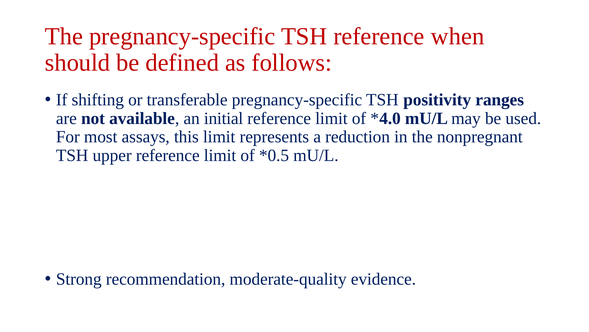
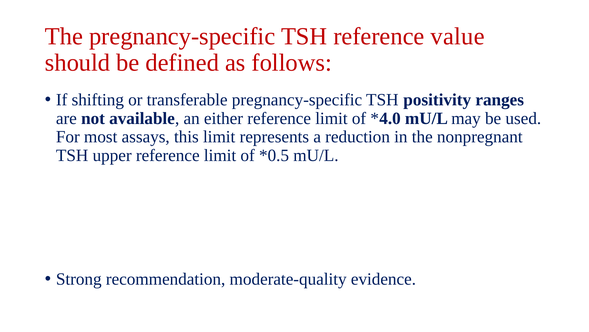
when: when -> value (458, 36)
initial: initial -> either (224, 118)
